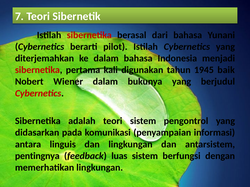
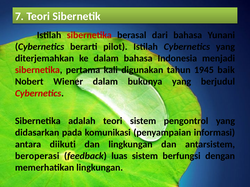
linguis: linguis -> diikuti (63, 145)
pentingnya: pentingnya -> beroperasi (37, 156)
